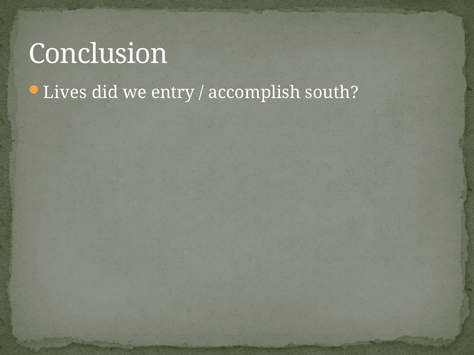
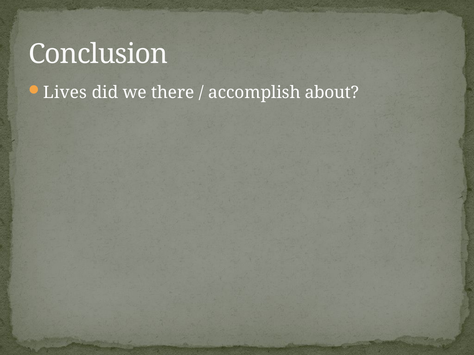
entry: entry -> there (173, 93)
south: south -> about (332, 93)
